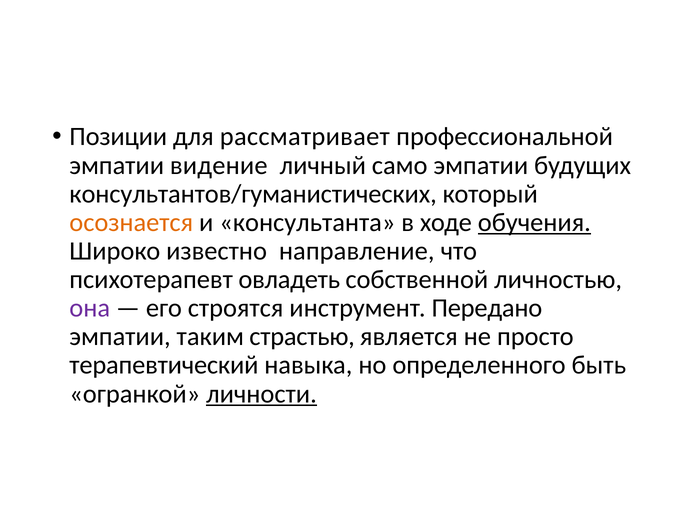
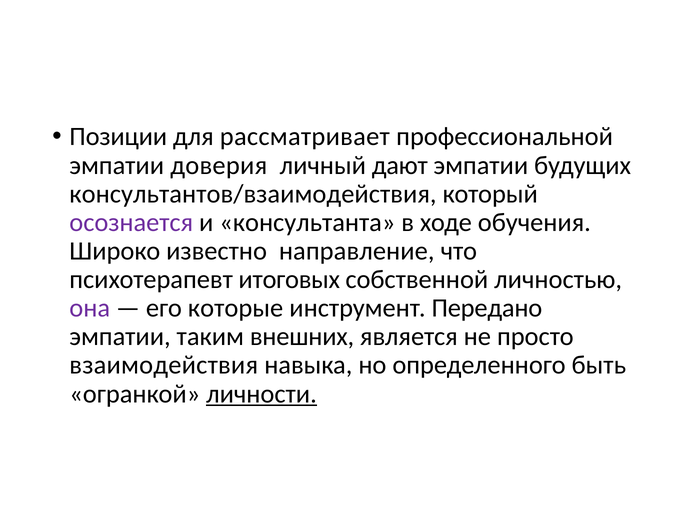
видение: видение -> доверия (219, 165)
само: само -> дают (400, 165)
консультантов/гуманистических: консультантов/гуманистических -> консультантов/взаимодействия (253, 194)
осознается colour: orange -> purple (131, 222)
обучения underline: present -> none (534, 222)
овладеть: овладеть -> итоговых (289, 279)
строятся: строятся -> которые (236, 308)
страстью: страстью -> внешних (302, 337)
терапевтический: терапевтический -> взаимодействия (164, 365)
